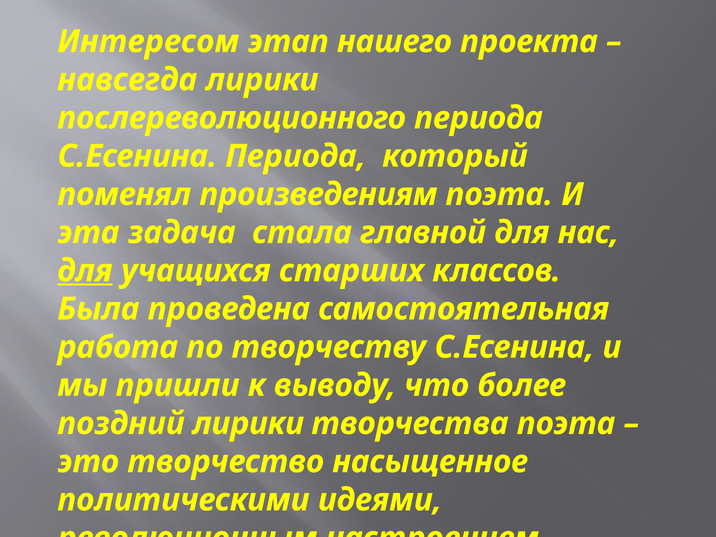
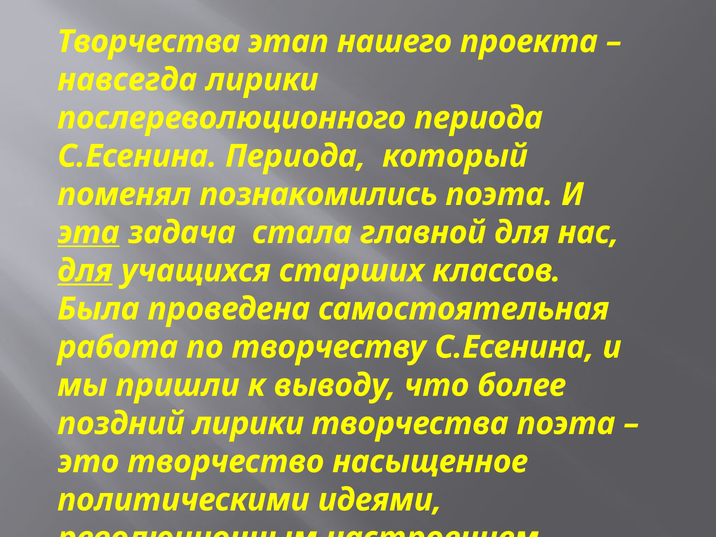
Интересом: Интересом -> Творчества (149, 42)
произведениям: произведениям -> познакомились (318, 194)
эта underline: none -> present (88, 233)
